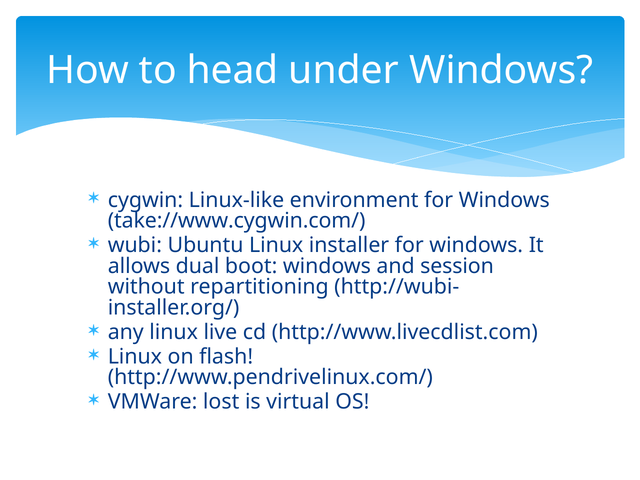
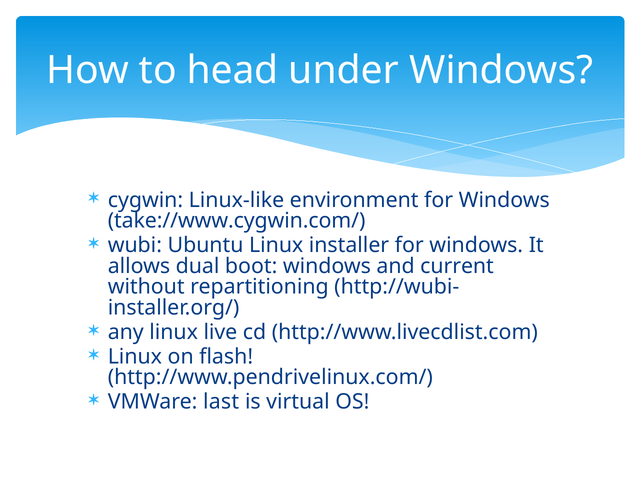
session: session -> current (457, 266)
lost: lost -> last (221, 402)
